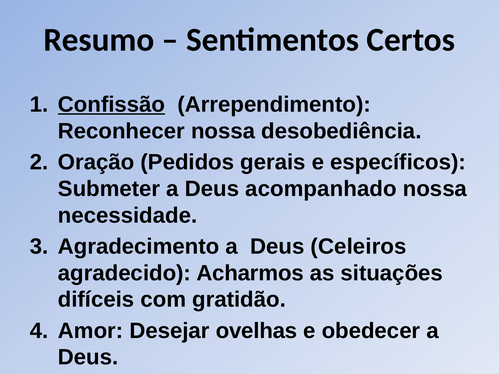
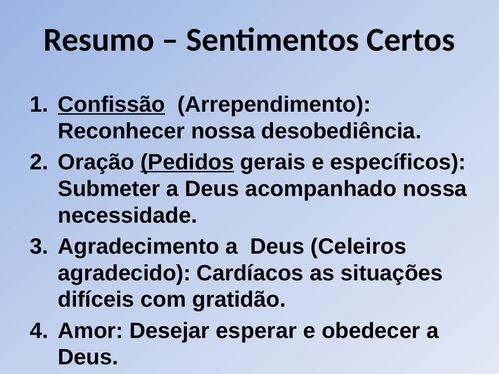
Pedidos underline: none -> present (187, 162)
Acharmos: Acharmos -> Cardíacos (250, 273)
ovelhas: ovelhas -> esperar (256, 331)
